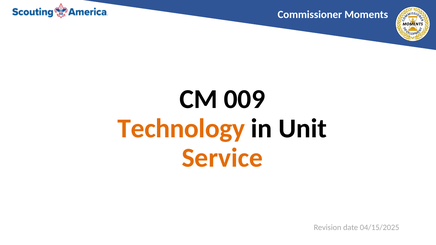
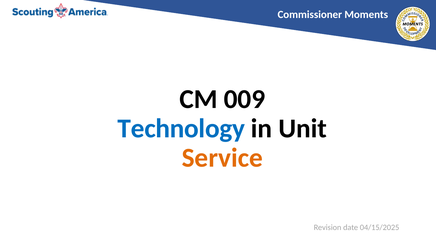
Technology colour: orange -> blue (181, 129)
